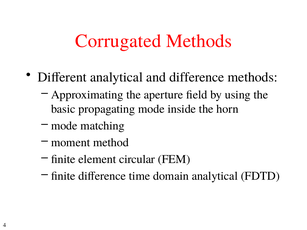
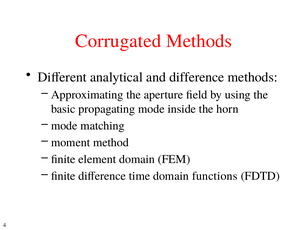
element circular: circular -> domain (137, 159)
domain analytical: analytical -> functions (215, 176)
